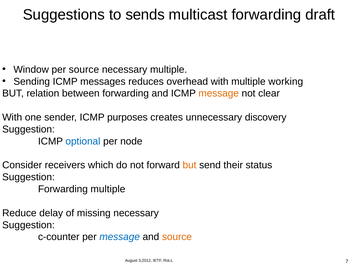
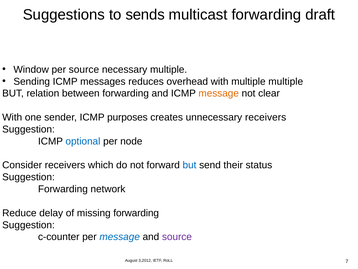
multiple working: working -> multiple (286, 81)
unnecessary discovery: discovery -> receivers (266, 117)
but colour: orange -> blue (189, 165)
Forwarding multiple: multiple -> network (108, 189)
missing necessary: necessary -> forwarding (136, 213)
source colour: orange -> purple (177, 237)
